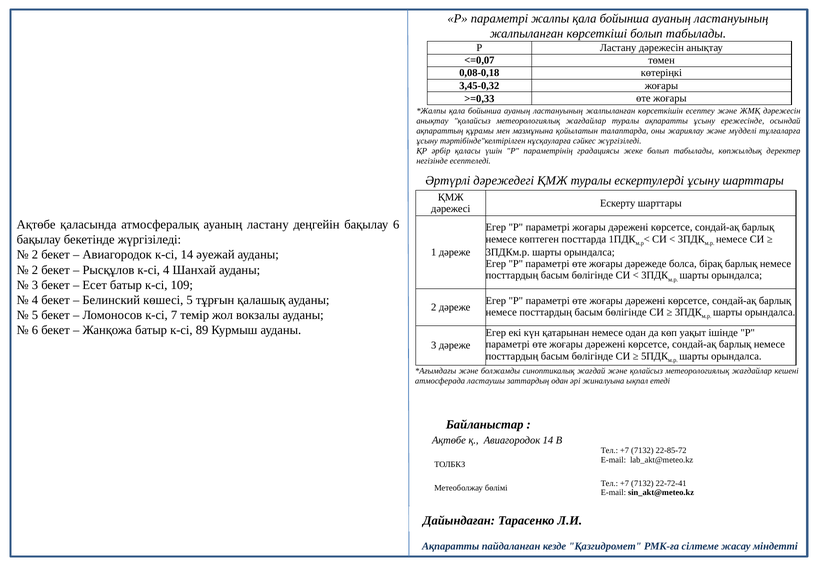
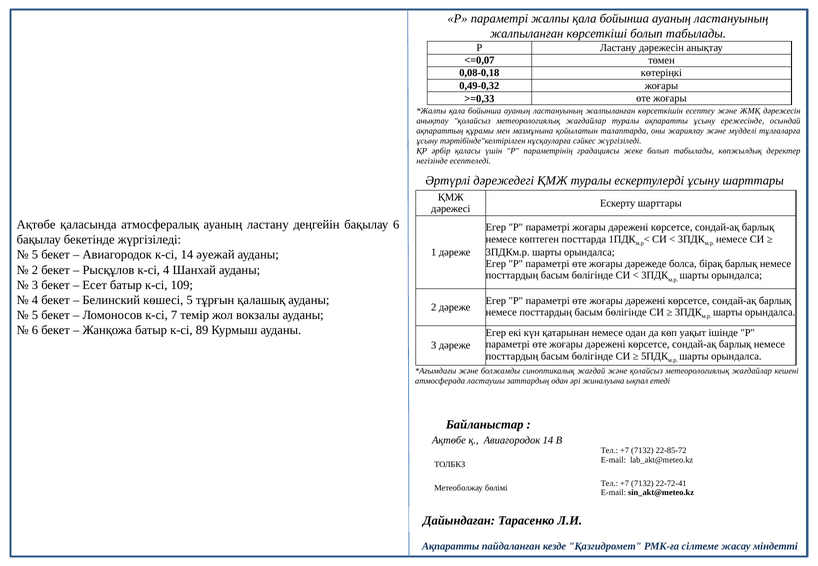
3,45-0,32: 3,45-0,32 -> 0,49-0,32 (479, 86)
2: 2 -> 5 (35, 255)
